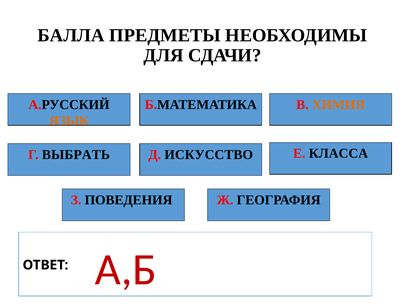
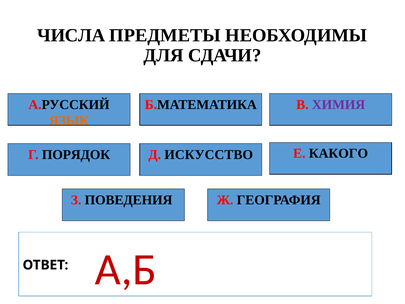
БАЛЛА: БАЛЛА -> ЧИСЛА (71, 35)
ХИМИЯ colour: orange -> purple (339, 104)
ВЫБРАТЬ: ВЫБРАТЬ -> ПОРЯДОК (76, 154)
КЛАССА: КЛАССА -> КАКОГО (338, 153)
